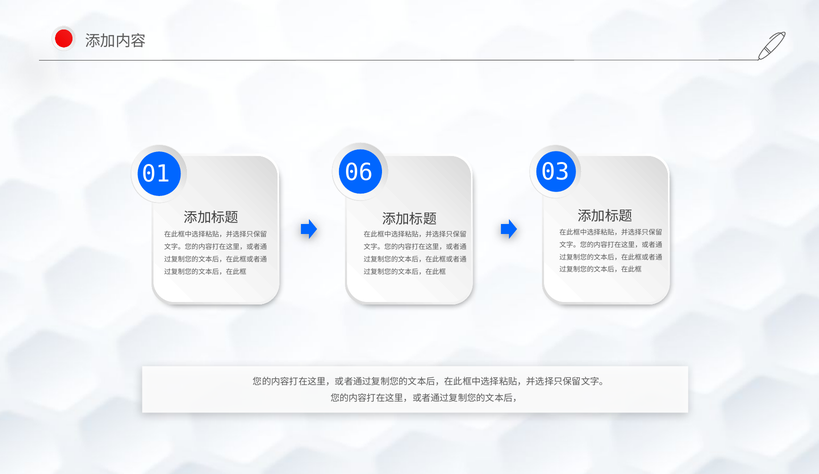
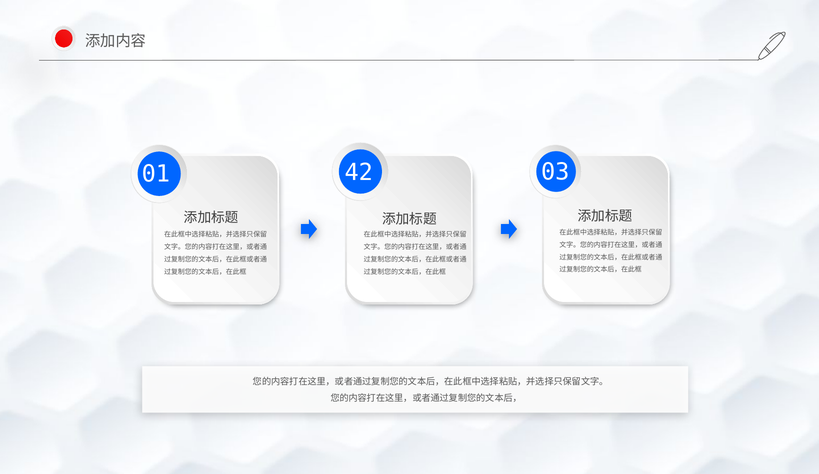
06: 06 -> 42 (359, 173)
